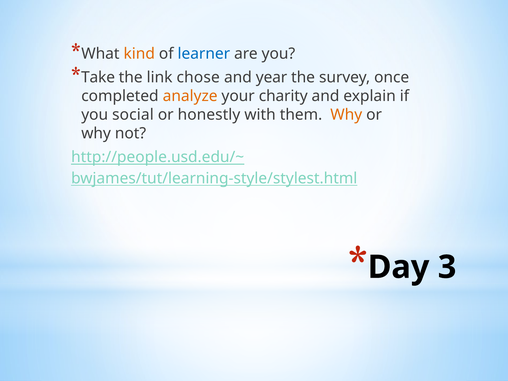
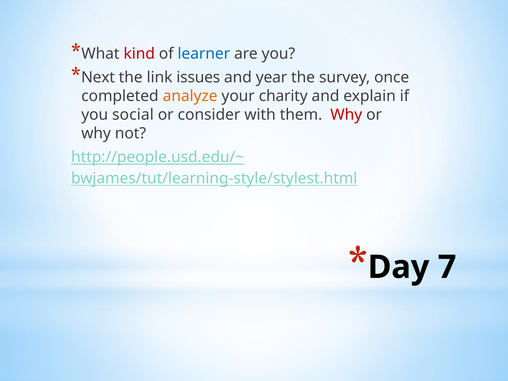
kind colour: orange -> red (139, 54)
Take: Take -> Next (98, 77)
chose: chose -> issues (198, 77)
honestly: honestly -> consider (209, 115)
Why colour: orange -> red (346, 115)
3: 3 -> 7 (447, 267)
